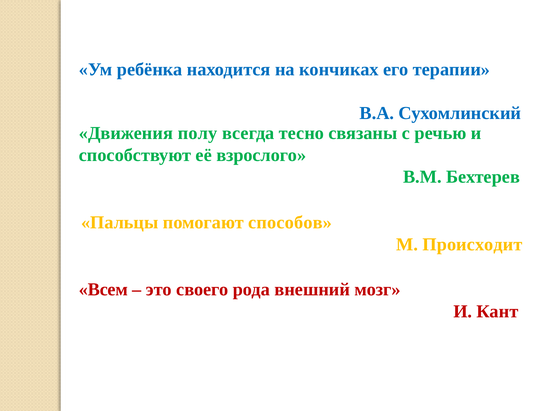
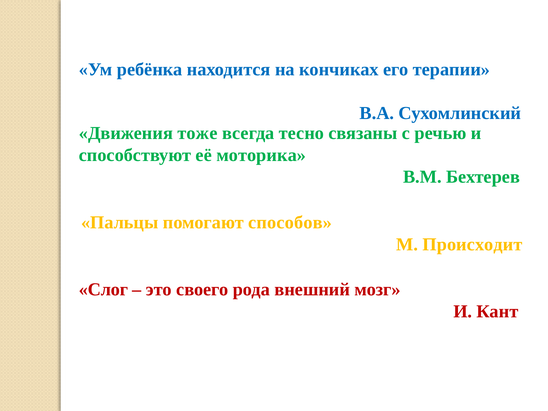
полу: полу -> тоже (197, 133)
взрослого: взрослого -> моторика (261, 155)
Всем: Всем -> Слог (103, 289)
